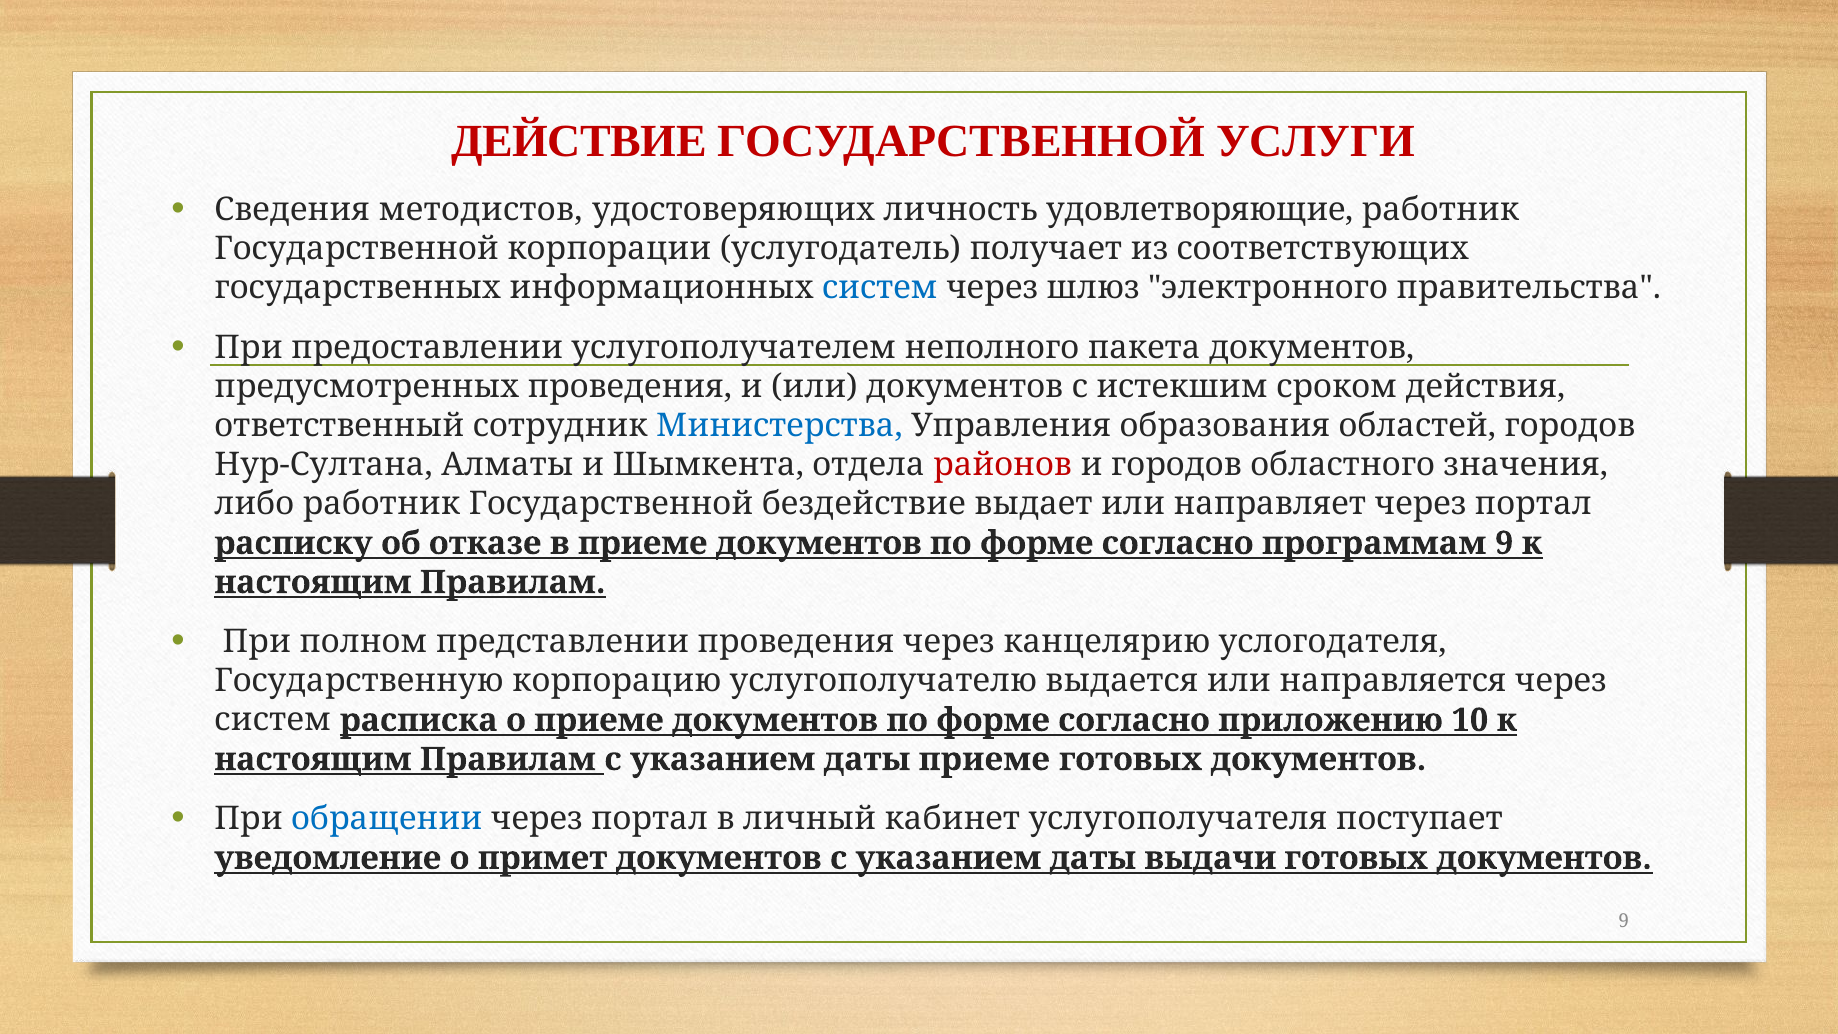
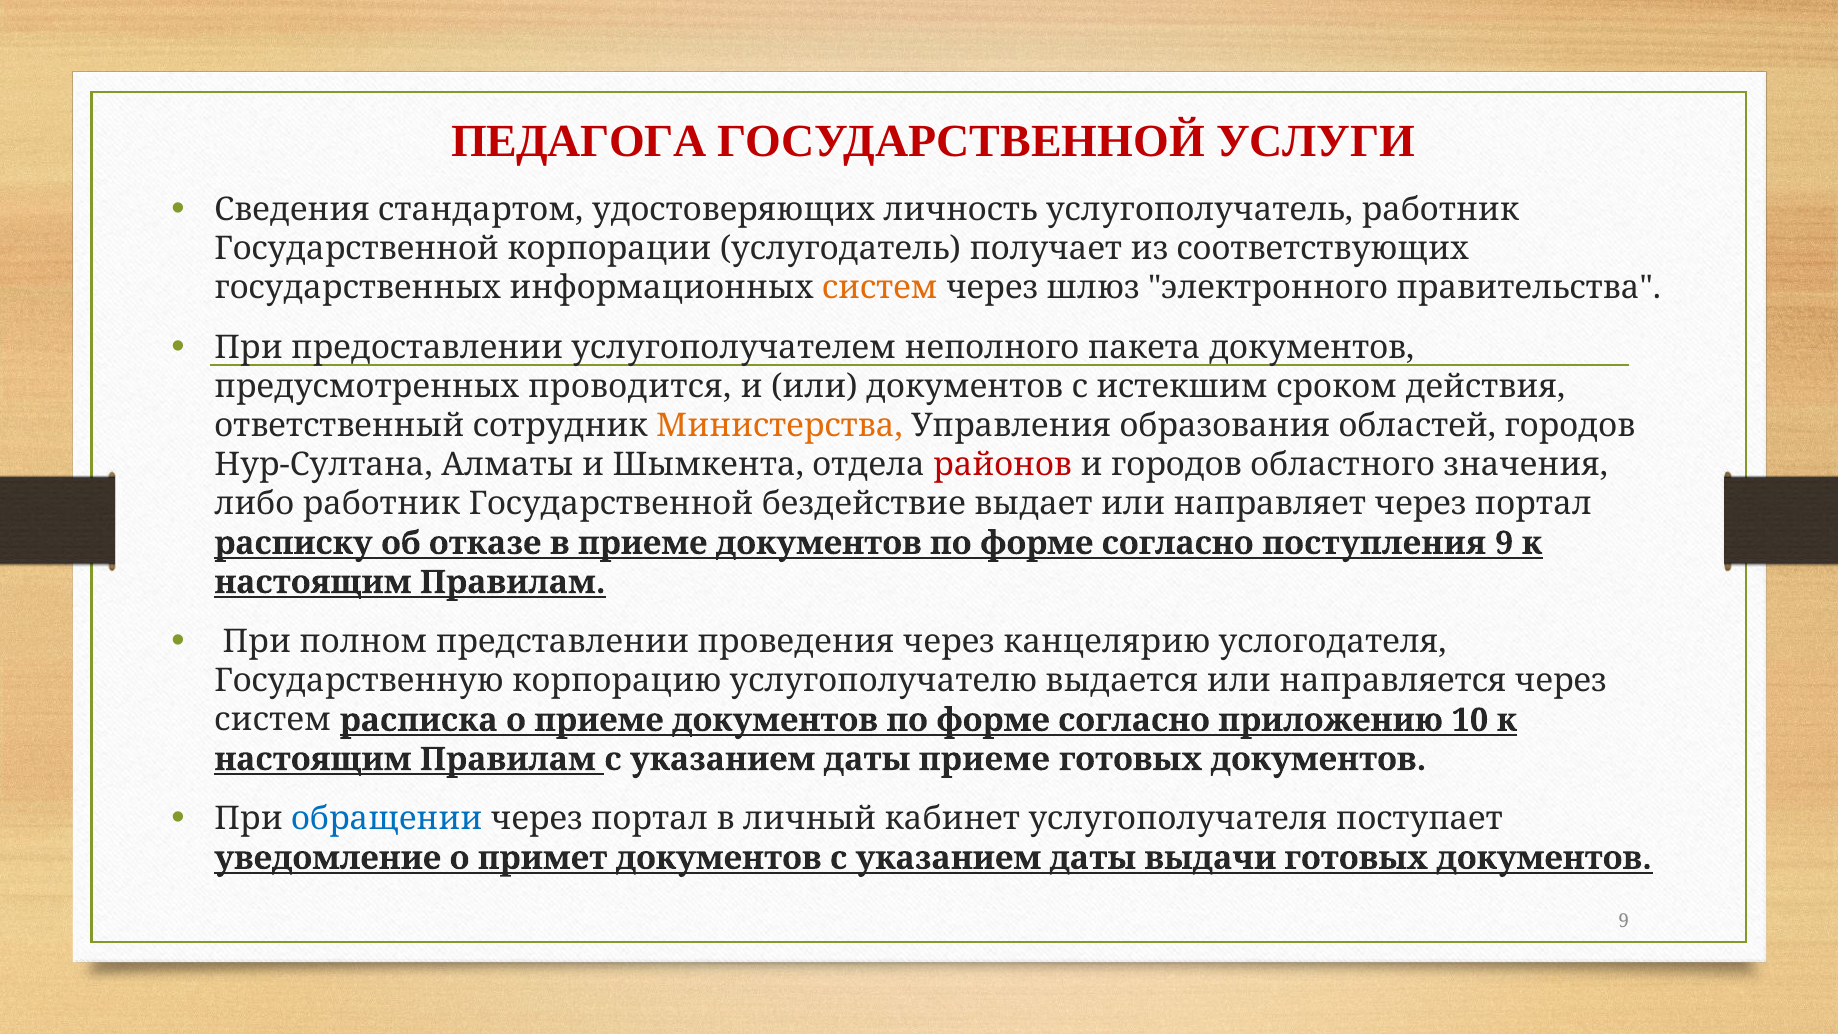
ДЕЙСТВИЕ: ДЕЙСТВИЕ -> ПЕДАГОГА (579, 141)
методистов: методистов -> стандартом (481, 210)
удовлетворяющие: удовлетворяющие -> услугополучатель (1200, 210)
систем colour: blue -> orange (880, 288)
предусмотренных проведения: проведения -> проводится (630, 387)
Министерства colour: blue -> orange (779, 426)
программам: программам -> поступления (1374, 543)
